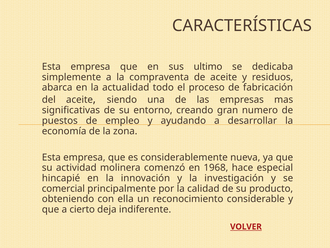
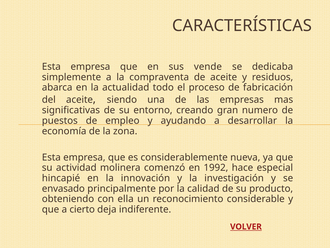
ultimo: ultimo -> vende (208, 67)
1968: 1968 -> 1992 (216, 167)
comercial: comercial -> envasado (63, 188)
